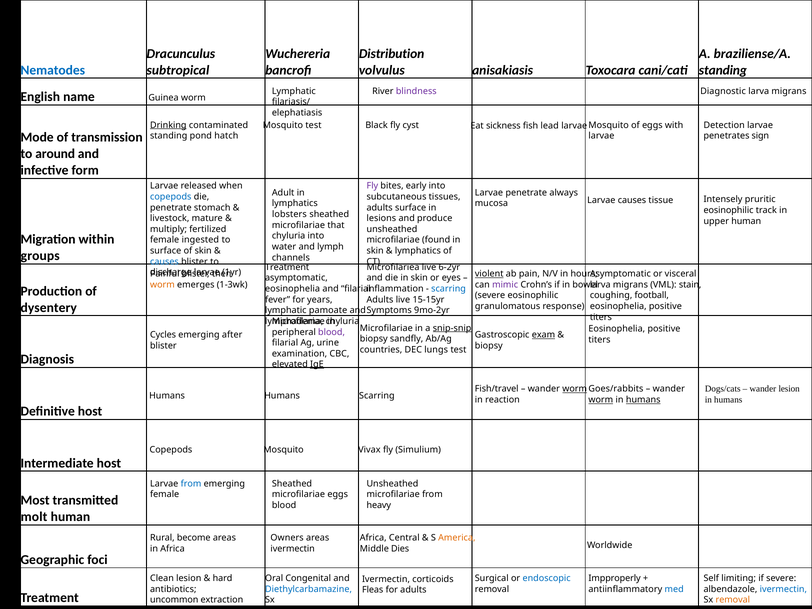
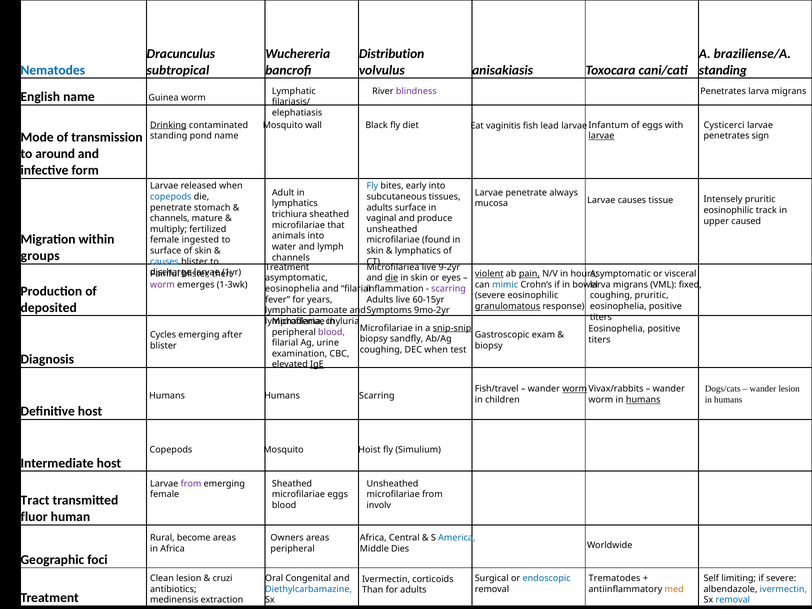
Diagnostic: Diagnostic -> Penetrates (723, 91)
Mosquito test: test -> wall (314, 125)
cyst: cyst -> diet (411, 125)
Mosquito: Mosquito -> Infantum (609, 125)
Detection: Detection -> Cysticerci (724, 125)
sickness: sickness -> vaginitis (503, 126)
pond hatch: hatch -> name (226, 136)
larvae underline: none -> present (601, 136)
Fly colour: purple -> blue (372, 186)
lobsters: lobsters -> trichiura (289, 214)
livestock: livestock -> channels (170, 218)
lesions: lesions -> vaginal (381, 218)
upper human: human -> caused (746, 221)
chyluria: chyluria -> animals (289, 236)
6-2yr: 6-2yr -> 9-2yr (449, 267)
pain underline: none -> present (529, 274)
die underline: none -> present (392, 278)
worm colour: orange -> purple (162, 285)
mimic colour: purple -> blue (505, 285)
stain: stain -> fixed (690, 285)
scarring colour: blue -> purple (449, 289)
coughing football: football -> pruritic (652, 296)
15-15yr: 15-15yr -> 60-15yr (428, 300)
dysentery: dysentery -> deposited (49, 308)
granulomatous underline: none -> present (508, 306)
exam underline: present -> none (543, 335)
countries: countries -> coughing (381, 350)
DEC lungs: lungs -> when (436, 350)
Goes/rabbits: Goes/rabbits -> Vivax/rabbits (616, 389)
reaction: reaction -> children (502, 400)
worm underline: present -> none (601, 400)
Vivax: Vivax -> Hoist (369, 450)
from colour: blue -> purple (191, 484)
Most: Most -> Tract (35, 500)
heavy: heavy -> involv (379, 505)
molt: molt -> fluor (34, 517)
America colour: orange -> blue (457, 538)
ivermectin: ivermectin -> peripheral (293, 549)
hard: hard -> cruzi (223, 578)
Impproperly: Impproperly -> Trematodes (614, 578)
med colour: blue -> orange (674, 589)
Fleas: Fleas -> Than (373, 590)
uncommon: uncommon -> medinensis (174, 600)
removal colour: orange -> blue (733, 600)
